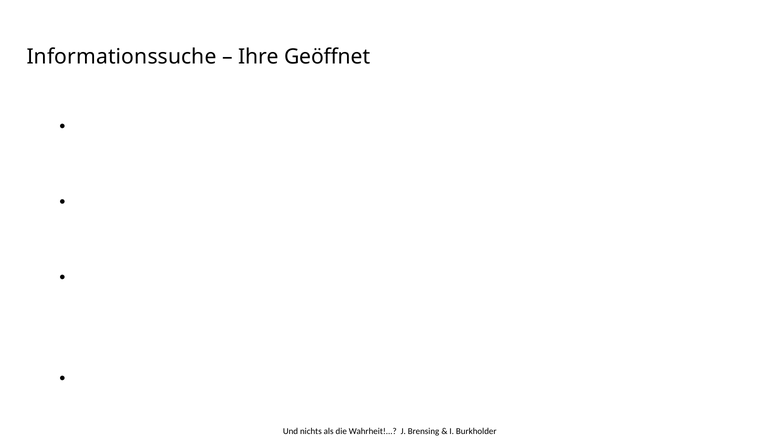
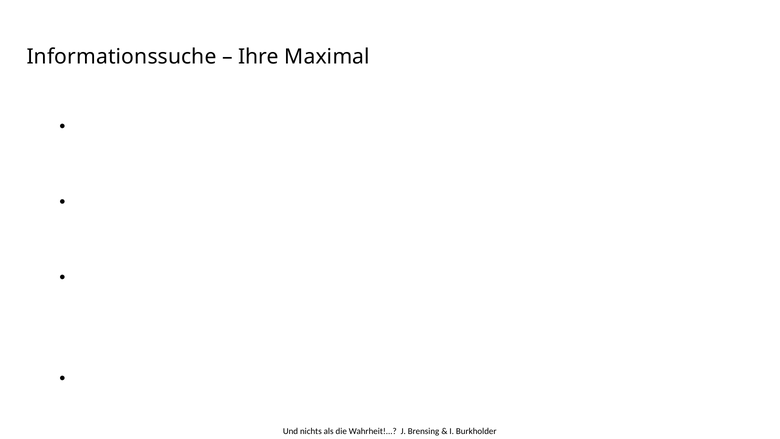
Geöffnet: Geöffnet -> Maximal (327, 57)
